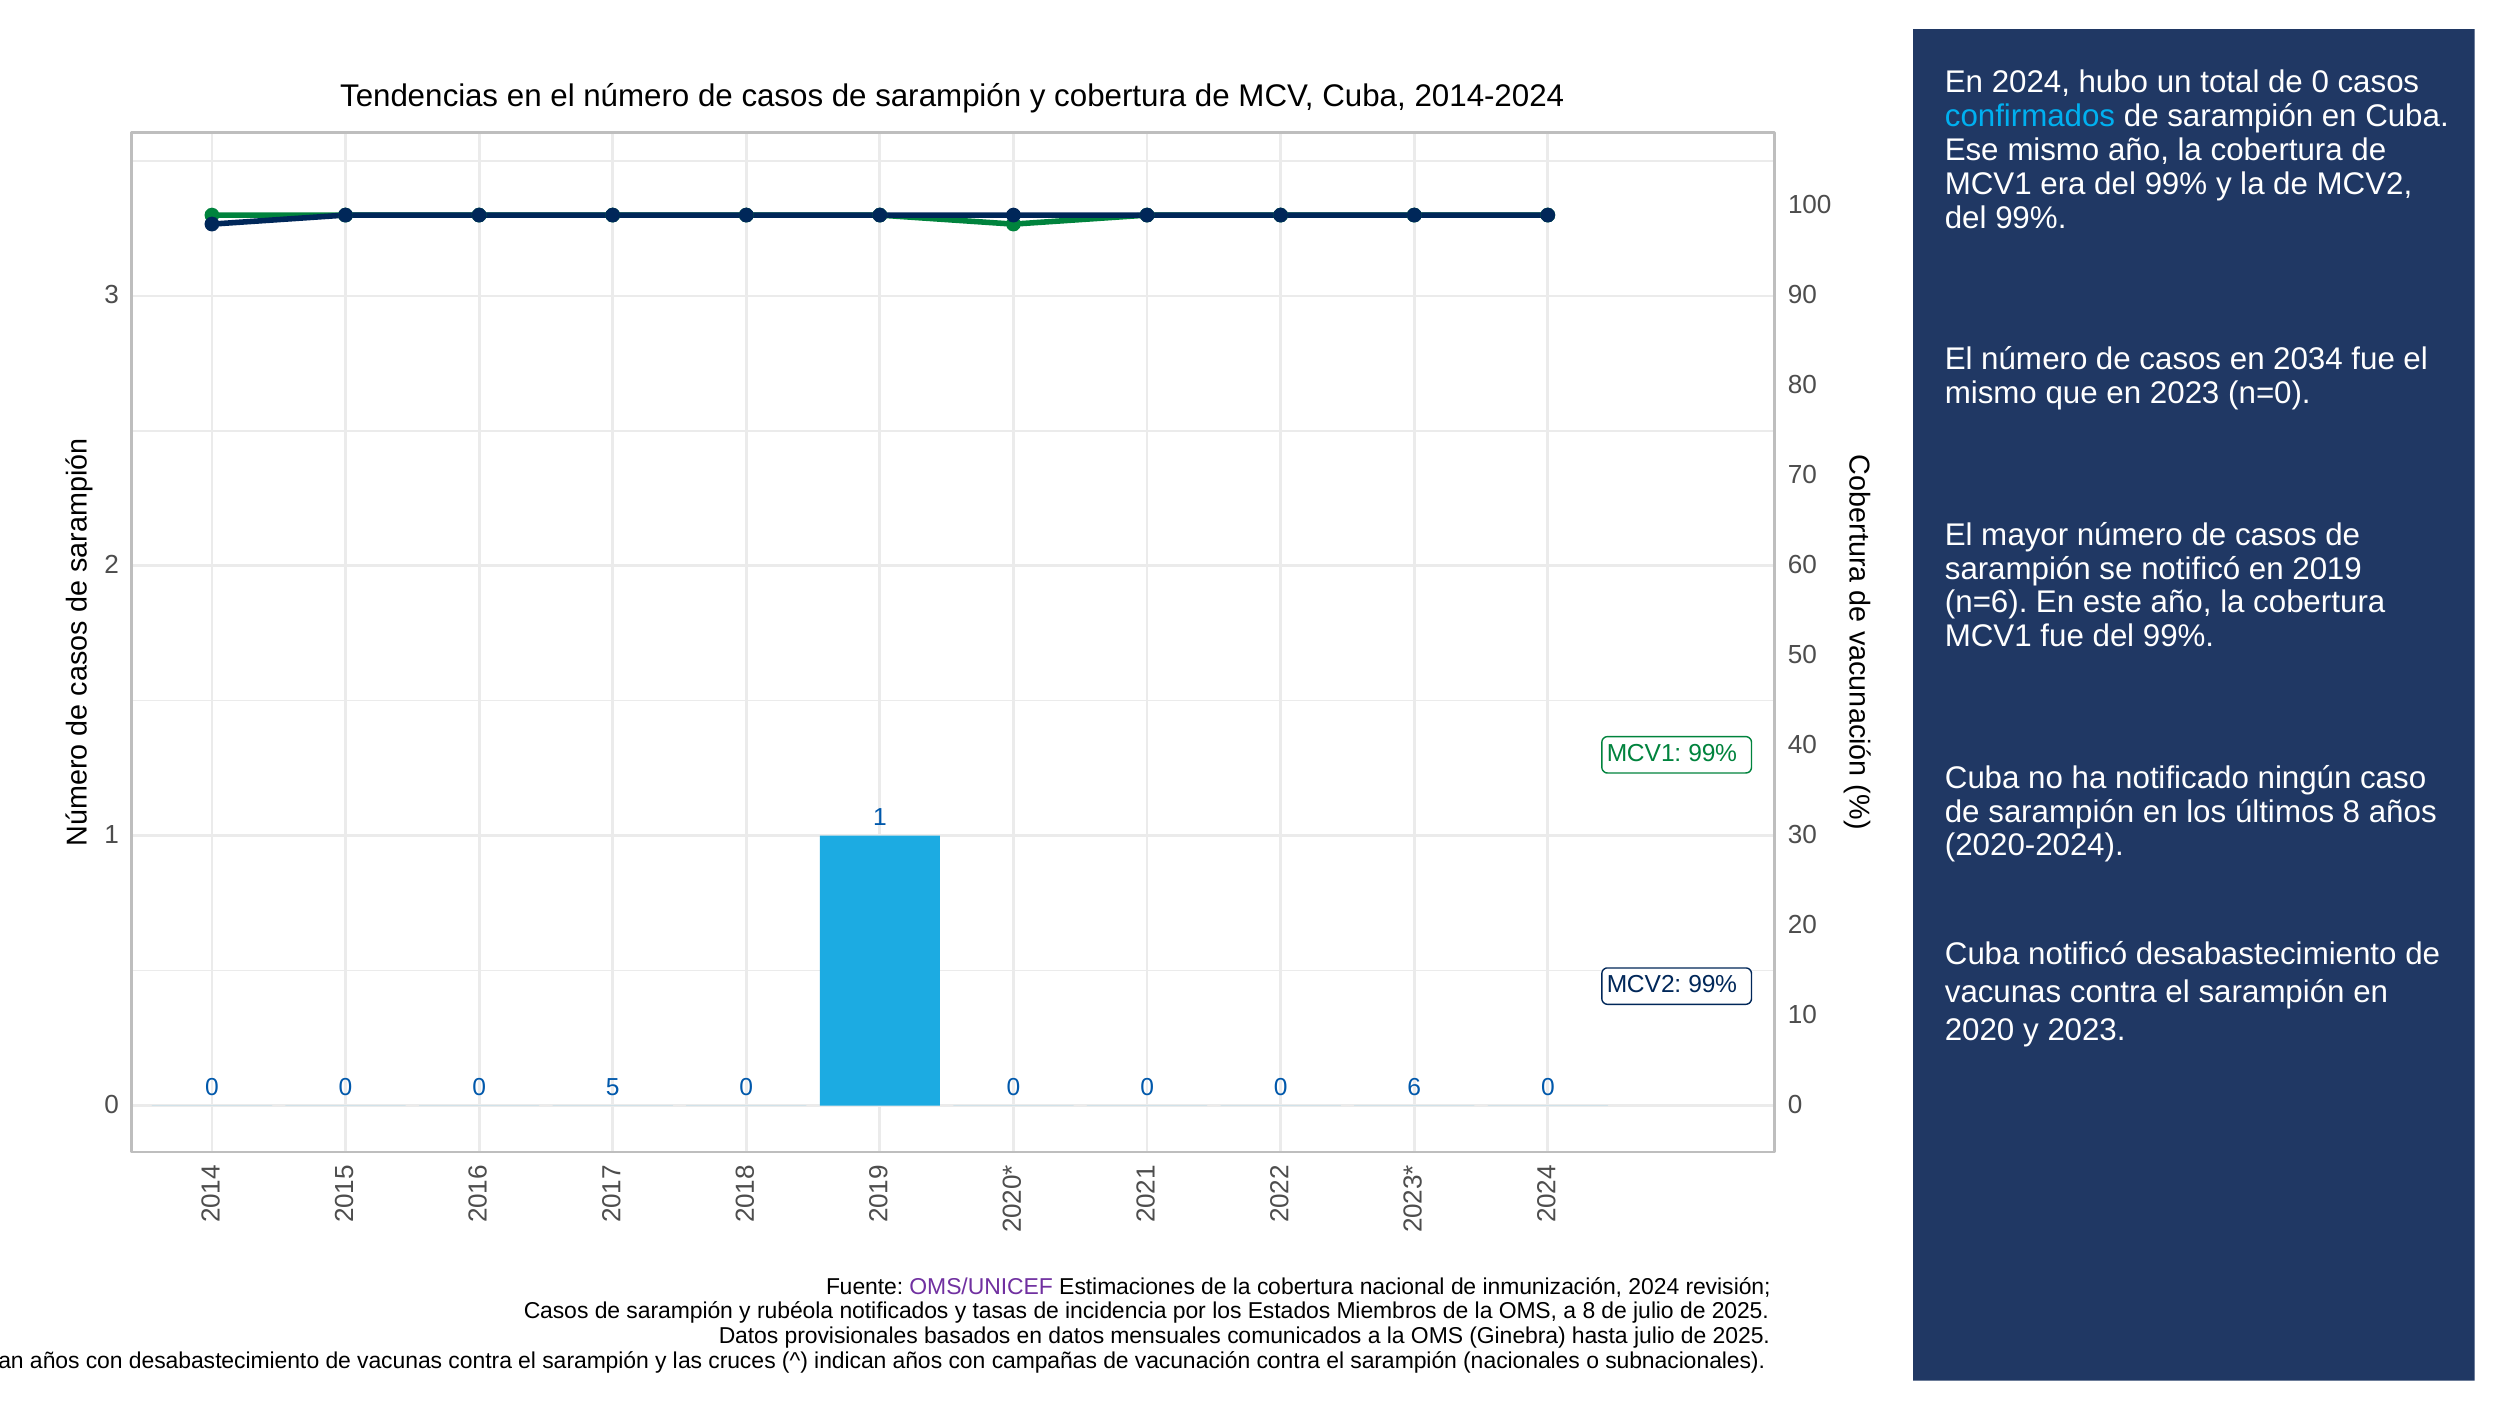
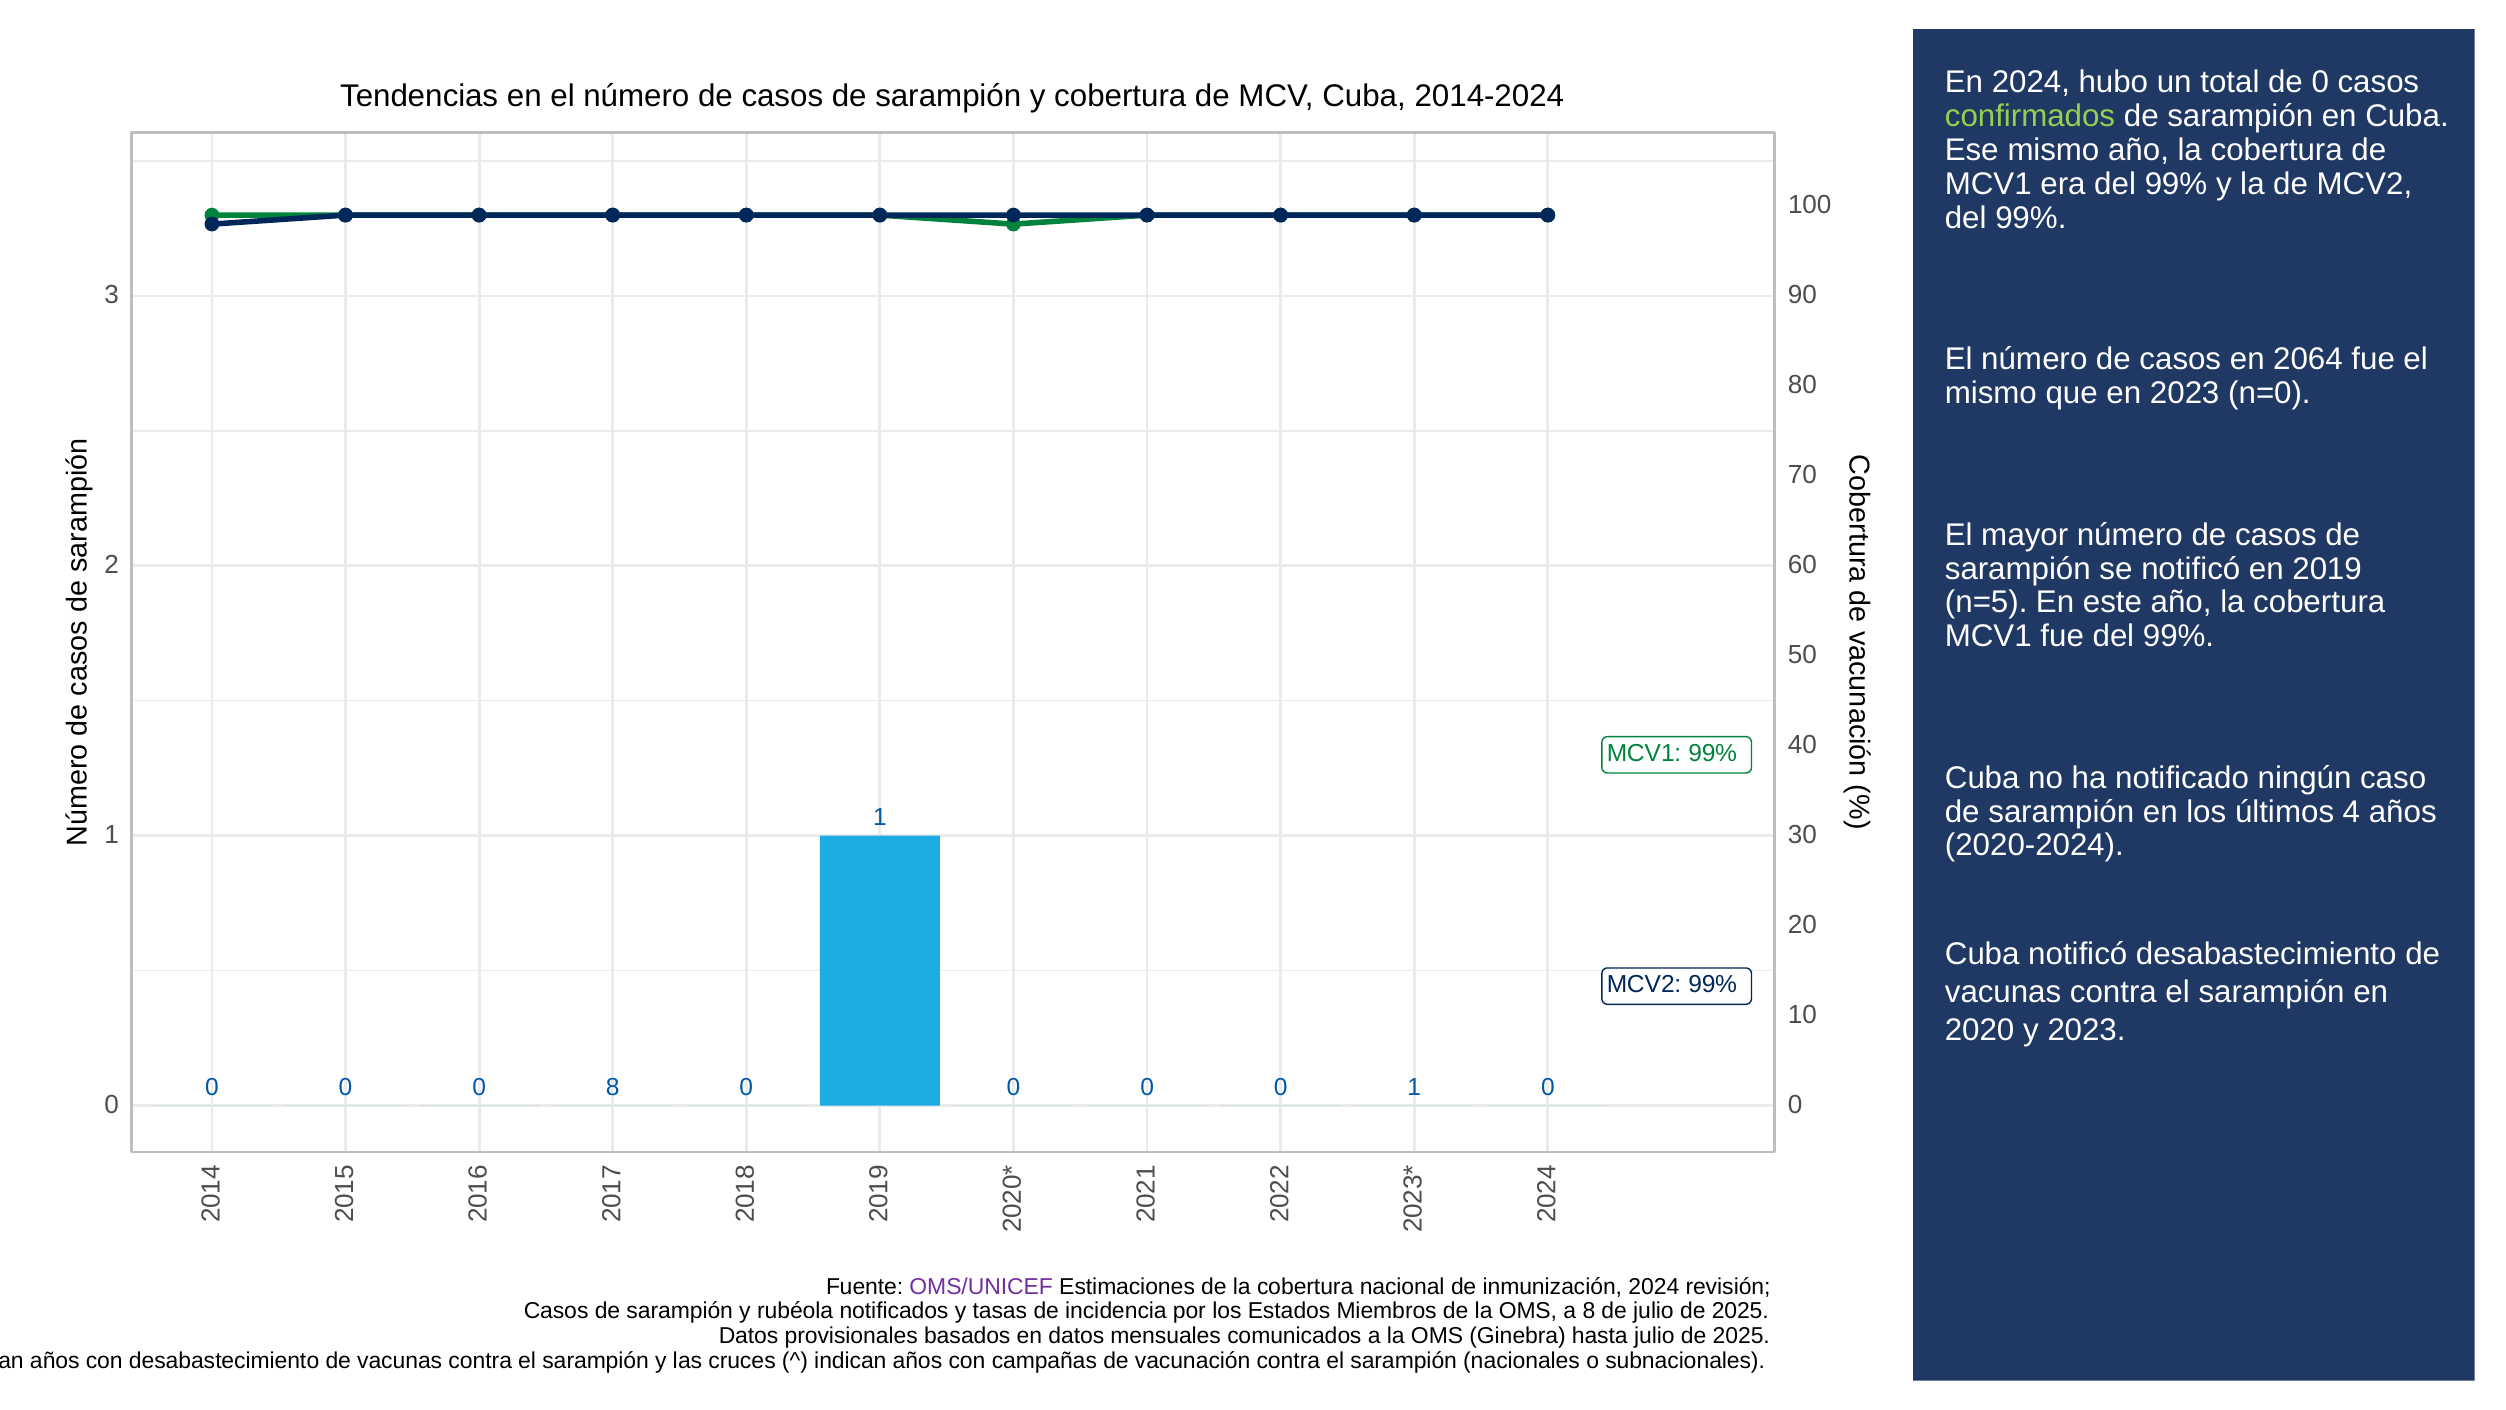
confirmados colour: light blue -> light green (2030, 116)
2034: 2034 -> 2064 (2308, 359)
n=6: n=6 -> n=5 (1986, 602)
últimos 8: 8 -> 4 (2351, 812)
0 5: 5 -> 8 (613, 1087)
0 0 6: 6 -> 1 (1414, 1087)
